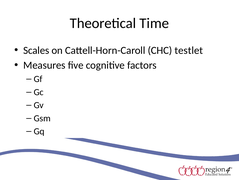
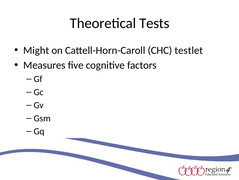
Time: Time -> Tests (154, 23)
Scales: Scales -> Might (36, 50)
